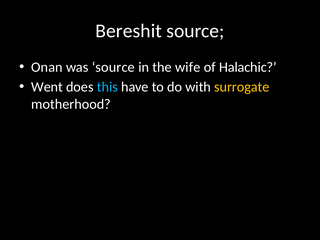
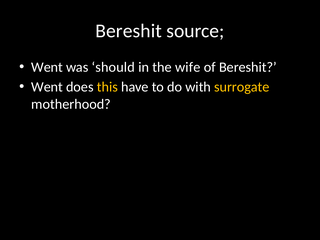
Onan: Onan -> Went (47, 67)
was source: source -> should (113, 67)
of Halachic: Halachic -> Bereshit (248, 67)
this colour: light blue -> yellow (107, 87)
